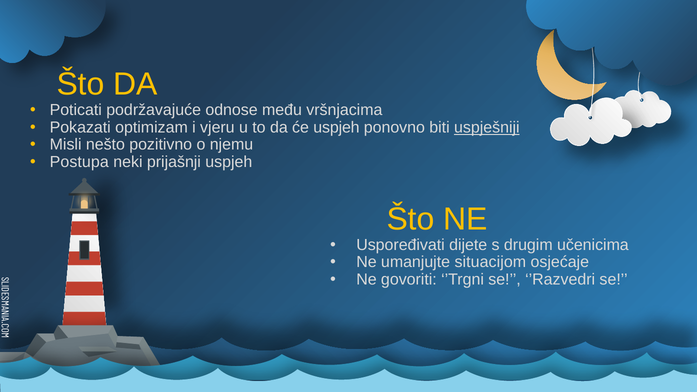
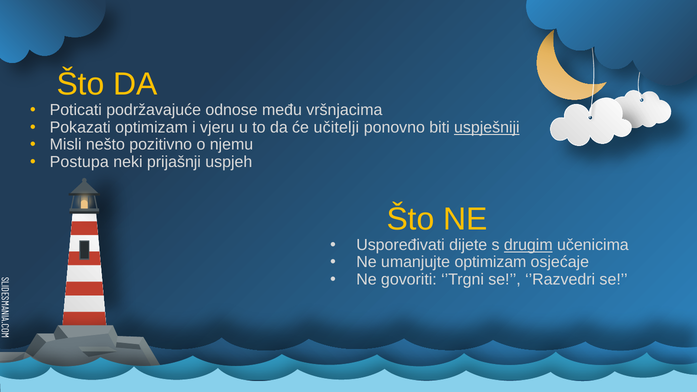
će uspjeh: uspjeh -> učitelji (336, 127)
drugim underline: none -> present (528, 245)
umanjujte situacijom: situacijom -> optimizam (490, 262)
